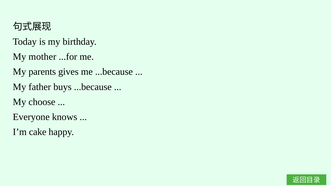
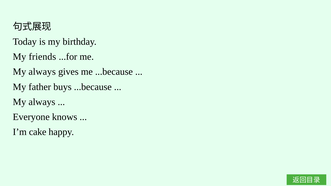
mother: mother -> friends (42, 57)
parents: parents -> always (42, 72)
choose: choose -> always (42, 102)
